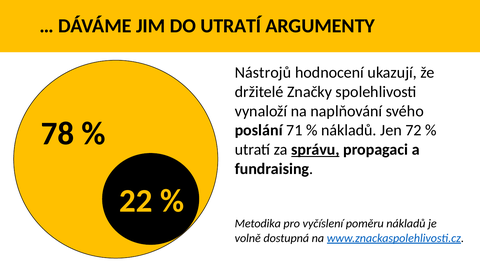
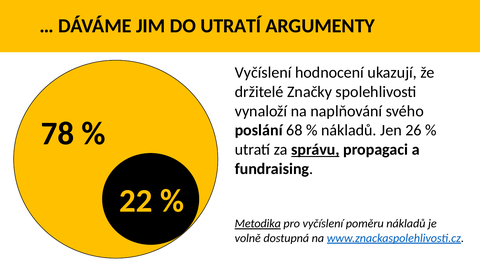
Nástrojů: Nástrojů -> Vyčíslení (263, 73)
71: 71 -> 68 (294, 130)
72: 72 -> 26 (414, 130)
Metodika underline: none -> present (258, 224)
